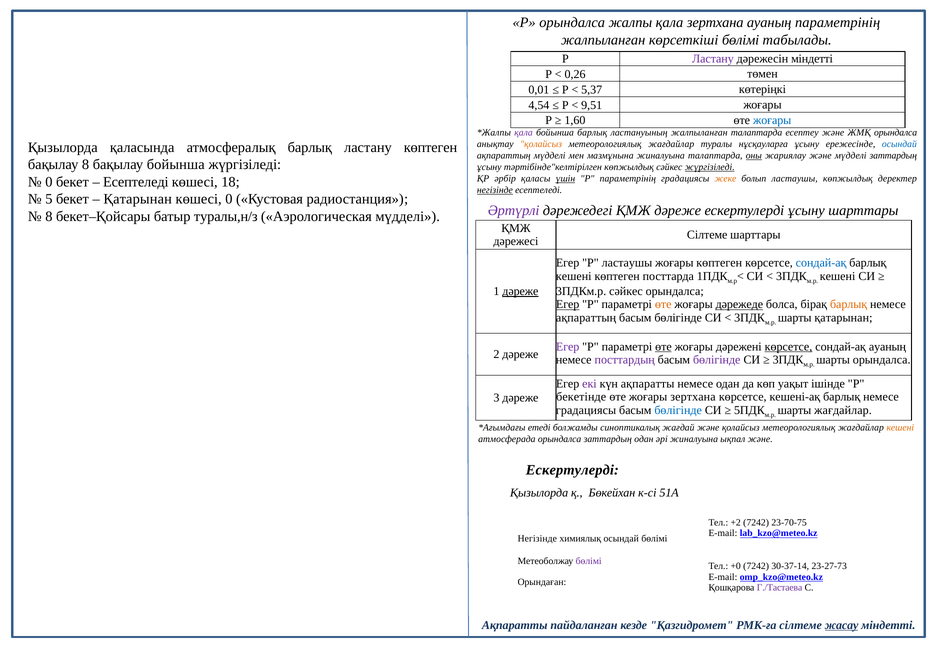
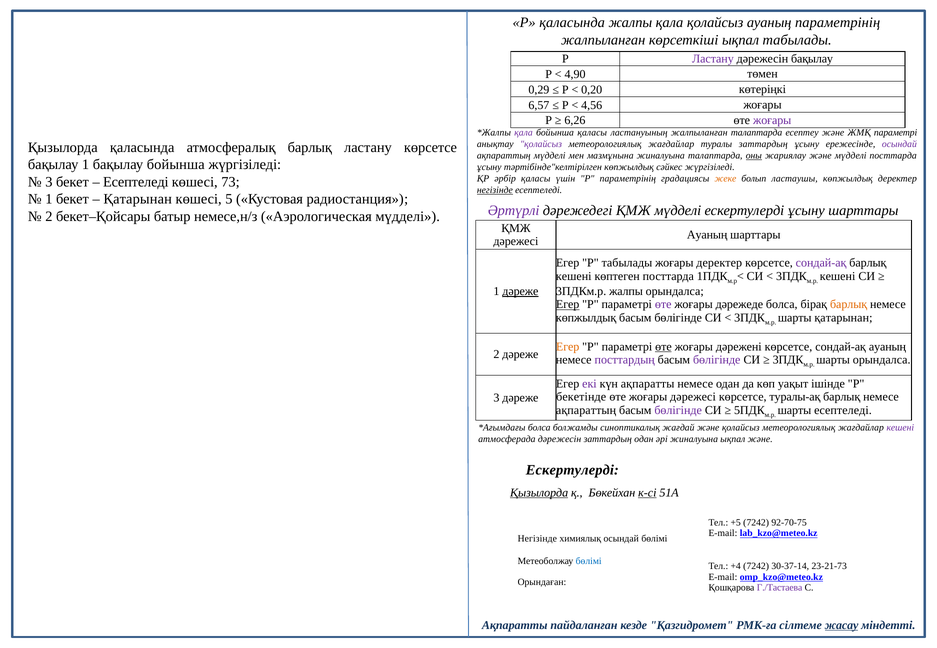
Р орындалса: орындалса -> қаласында (572, 23)
қала зертхана: зертхана -> қолайсыз (715, 23)
көрсеткіші бөлімі: бөлімі -> ықпал (741, 40)
дәрежесін міндетті: міндетті -> бақылау (812, 59)
0,26: 0,26 -> 4,90 (575, 74)
0,01: 0,01 -> 0,29 (539, 90)
5,37: 5,37 -> 0,20 (592, 90)
4,54: 4,54 -> 6,57 (539, 105)
9,51: 9,51 -> 4,56 (592, 105)
1,60: 1,60 -> 6,26 (575, 121)
жоғары colour: blue -> purple (772, 120)
бойынша барлық: барлық -> қаласы (592, 133)
ЖМҚ орындалса: орындалса -> параметрі (896, 133)
қолайсыз colour: orange -> purple (541, 144)
туралы нұсқауларға: нұсқауларға -> заттардың (763, 144)
осындай colour: blue -> purple (899, 144)
ластану көптеген: көптеген -> көрсетсе (430, 147)
мүдделі заттардың: заттардың -> посттарда (893, 156)
бақылау 8: 8 -> 1 (86, 165)
жүргізіледі underline: present -> none (710, 167)
үшін underline: present -> none (565, 179)
0: 0 -> 3 (49, 182)
18: 18 -> 73 (230, 182)
5: 5 -> 1 (49, 199)
көшесі 0: 0 -> 5 (229, 199)
ҚМЖ дәреже: дәреже -> мүдделі (678, 211)
8: 8 -> 2 (49, 217)
туралы,н/з: туралы,н/з -> немесе,н/з (226, 217)
Сілтеме: Сілтеме -> Ауаның (707, 235)
Р ластаушы: ластаушы -> табылады (627, 263)
жоғары көптеген: көптеген -> деректер (719, 263)
сондай-ақ colour: blue -> purple (821, 263)
3ПДКм.р сәйкес: сәйкес -> жалпы (626, 292)
өте colour: orange -> purple (663, 305)
дәрежеде underline: present -> none (739, 305)
ақпараттың: ақпараттың -> көпжылдық (586, 318)
Егер colour: purple -> orange (568, 347)
көрсетсе underline: present -> none (788, 347)
жоғары зертхана: зертхана -> дәрежесі (693, 397)
кешені-ақ: кешені-ақ -> туралы-ақ (795, 397)
градациясы: градациясы -> ақпараттың (586, 410)
бөлігінде colour: blue -> purple (678, 410)
шарты жағдайлар: жағдайлар -> есептеледі (843, 410)
етеді: етеді -> болса (539, 428)
кешені colour: orange -> purple (900, 428)
атмосферада орындалса: орындалса -> дәрежесін (560, 439)
Қызылорда underline: none -> present (539, 493)
к-сі underline: none -> present (647, 493)
+2: +2 -> +5 (736, 523)
23-70-75: 23-70-75 -> 92-70-75 (789, 523)
бөлімі colour: purple -> blue (589, 562)
+0: +0 -> +4 (736, 567)
23-27-73: 23-27-73 -> 23-21-73 (829, 567)
